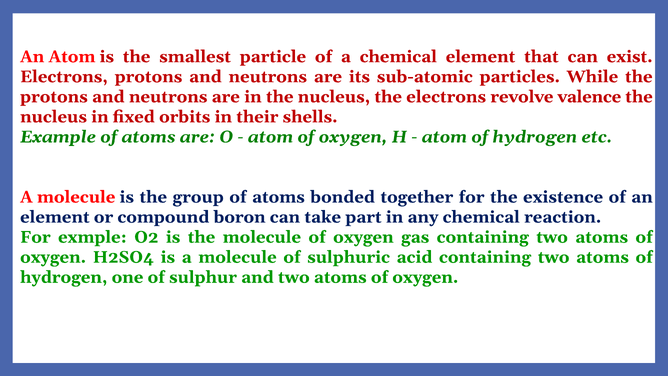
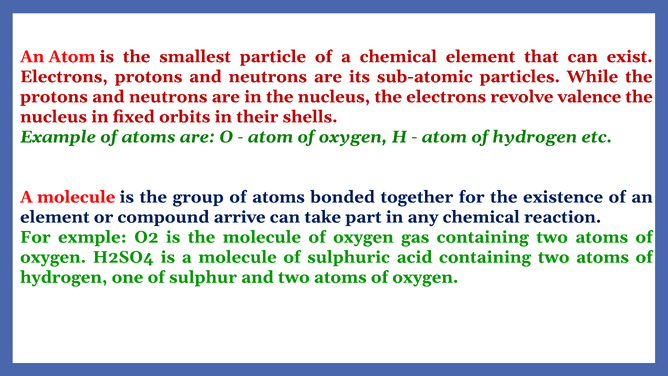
boron: boron -> arrive (240, 217)
